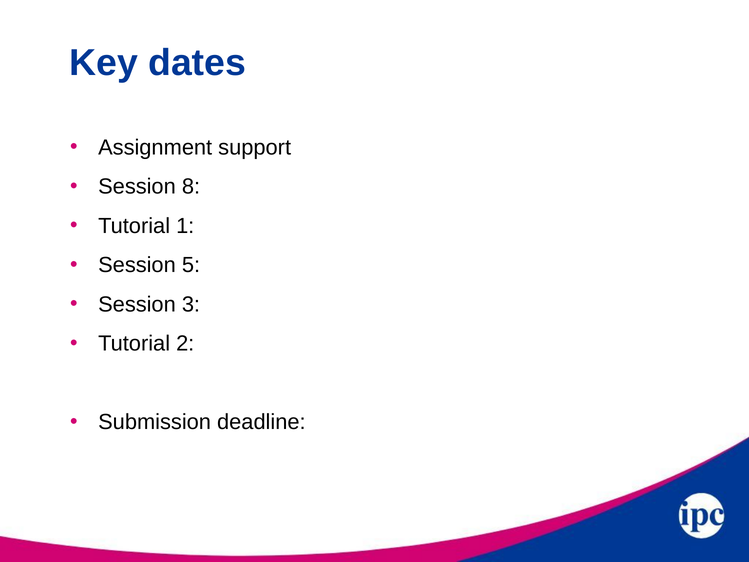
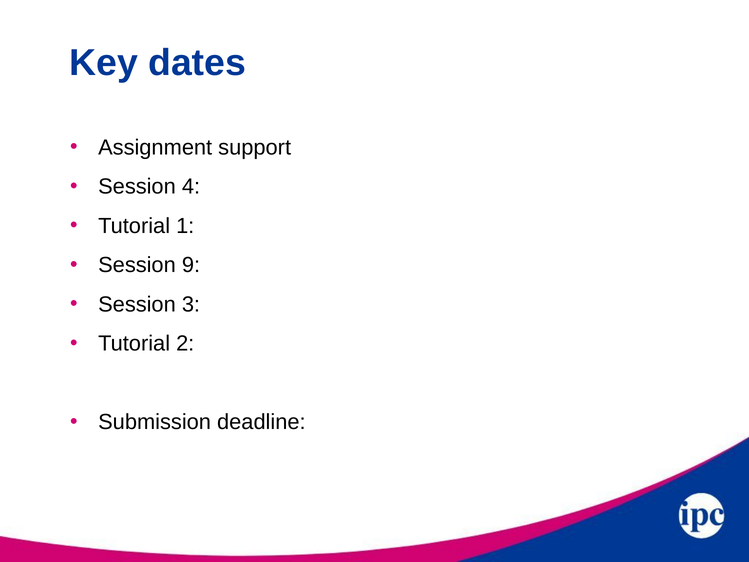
8: 8 -> 4 (191, 187)
5: 5 -> 9 (191, 265)
